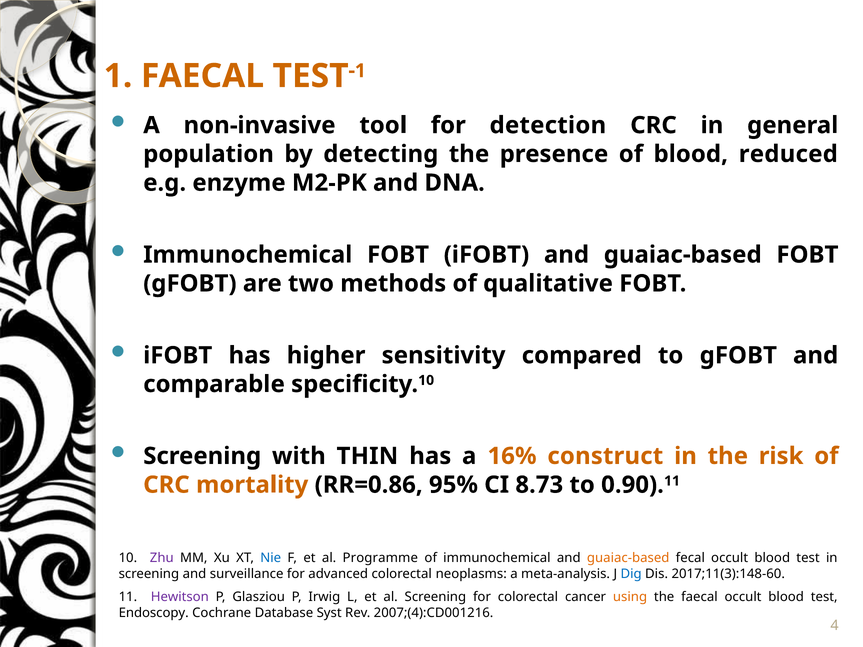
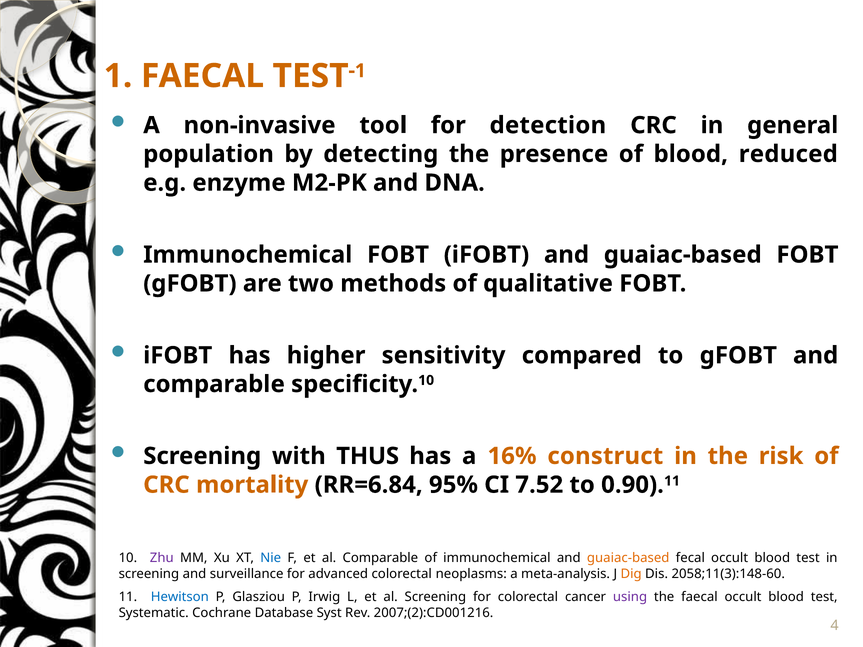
THIN: THIN -> THUS (368, 456)
RR=0.86: RR=0.86 -> RR=6.84 (369, 485)
8.73: 8.73 -> 7.52 (539, 485)
al Programme: Programme -> Comparable (380, 558)
Dig colour: blue -> orange (631, 574)
2017;11(3):148-60: 2017;11(3):148-60 -> 2058;11(3):148-60 (728, 574)
Hewitson colour: purple -> blue (180, 597)
using colour: orange -> purple (630, 597)
Endoscopy: Endoscopy -> Systematic (154, 613)
2007;(4):CD001216: 2007;(4):CD001216 -> 2007;(2):CD001216 (434, 613)
